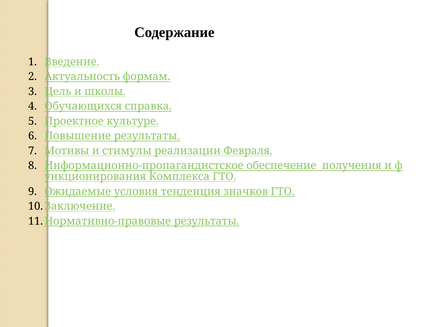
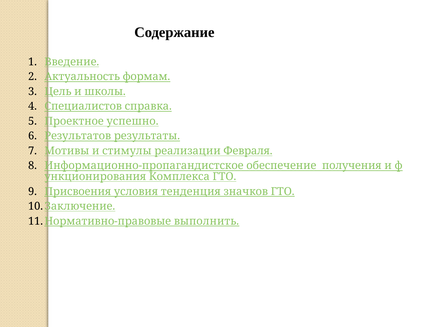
Обучающихся: Обучающихся -> Специалистов (83, 106)
культуре: культуре -> успешно (133, 121)
Повышение: Повышение -> Результатов (78, 136)
Ожидаемые: Ожидаемые -> Присвоения (78, 191)
результаты: результаты -> выполнить (206, 221)
